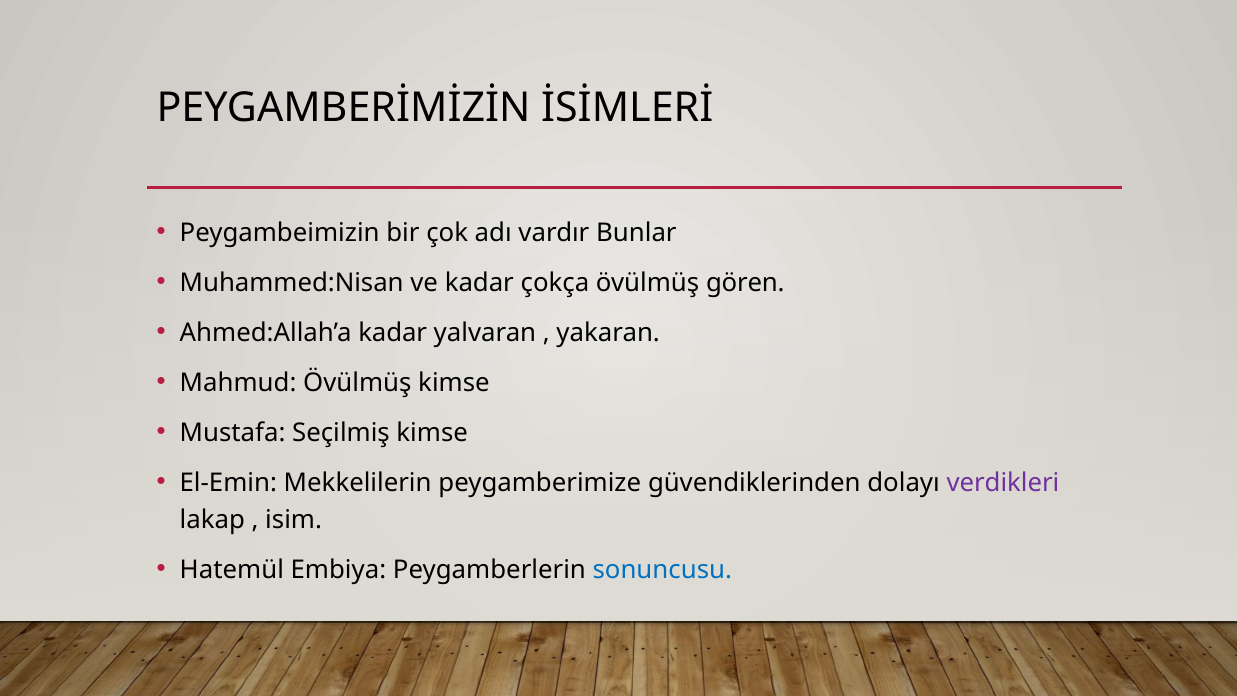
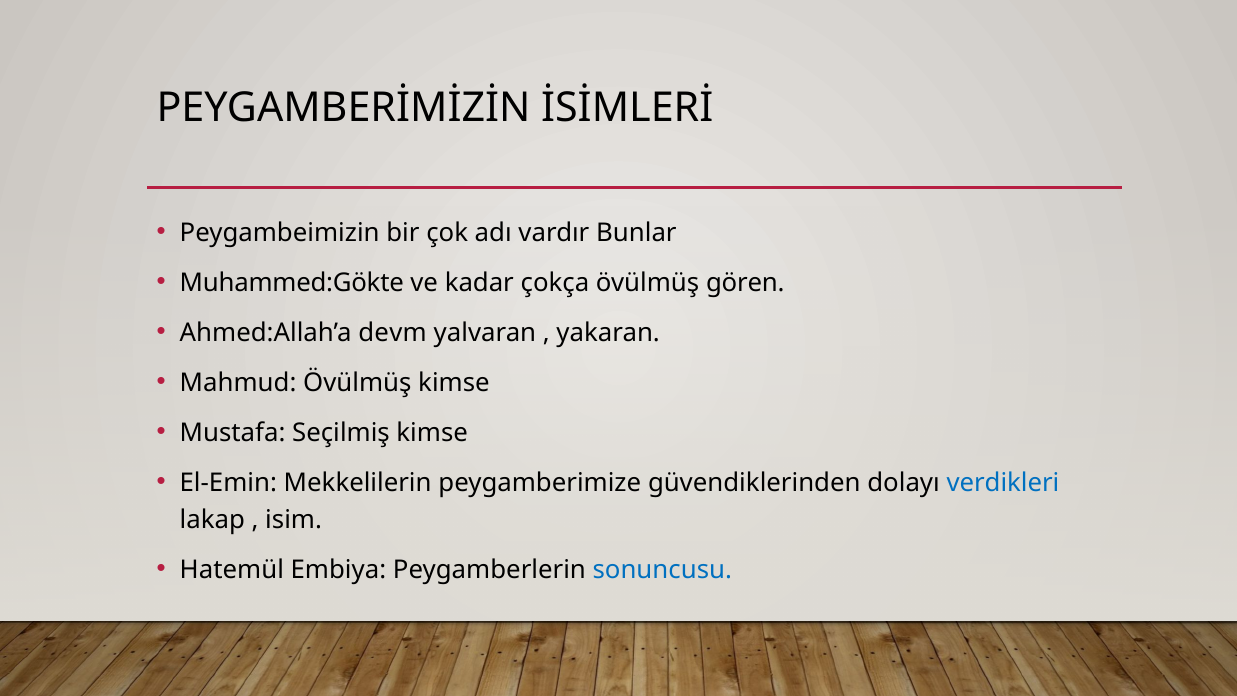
Muhammed:Nisan: Muhammed:Nisan -> Muhammed:Gökte (292, 283)
Ahmed:Allah’a kadar: kadar -> devm (393, 333)
verdikleri colour: purple -> blue (1003, 483)
